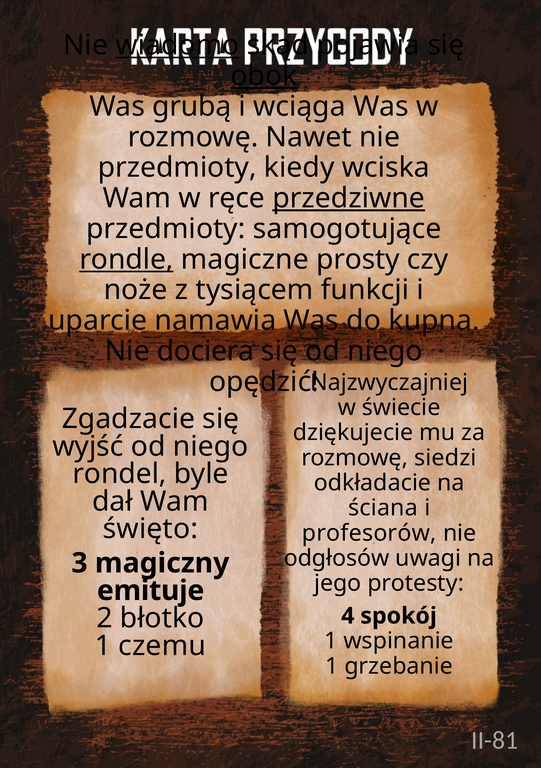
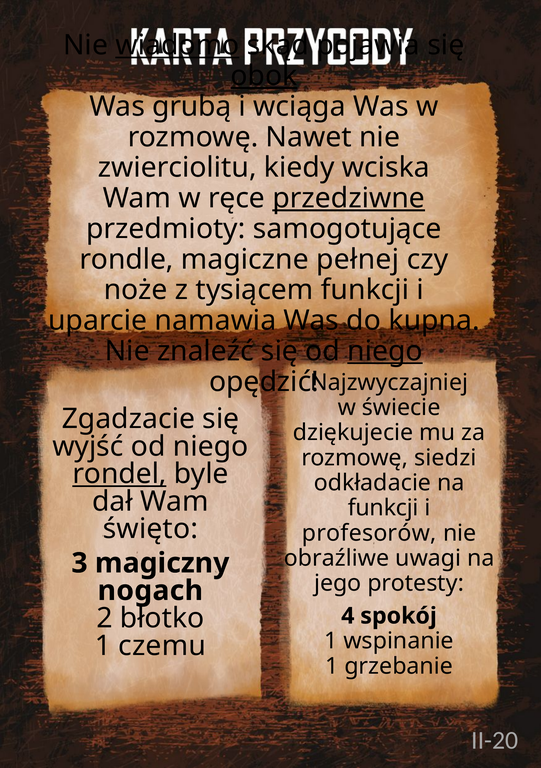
przedmioty: przedmioty -> zwierciolitu (177, 168)
rondle underline: present -> none (126, 259)
prosty: prosty -> pełnej (358, 259)
dociera: dociera -> znaleźć (205, 351)
niego underline: none -> present (385, 351)
rondel underline: none -> present (119, 474)
ściana: ściana -> funkcji (383, 508)
odgłosów: odgłosów -> obraźliwe (336, 558)
emituje: emituje -> nogach (150, 591)
II-81: II-81 -> II-20 (495, 741)
